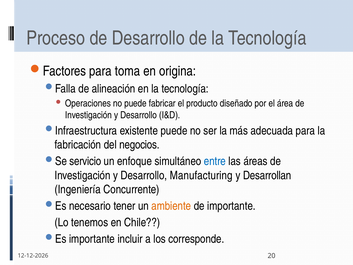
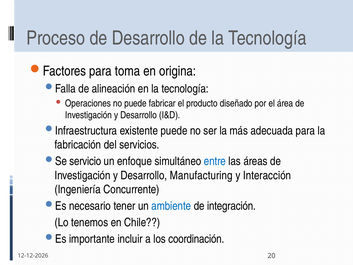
negocios: negocios -> servicios (139, 145)
Desarrollan: Desarrollan -> Interacción (267, 175)
ambiente colour: orange -> blue (171, 206)
de importante: importante -> integración (231, 206)
corresponde: corresponde -> coordinación (196, 239)
